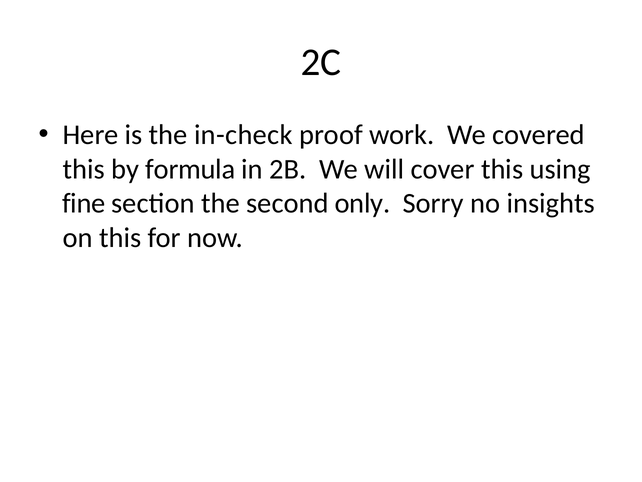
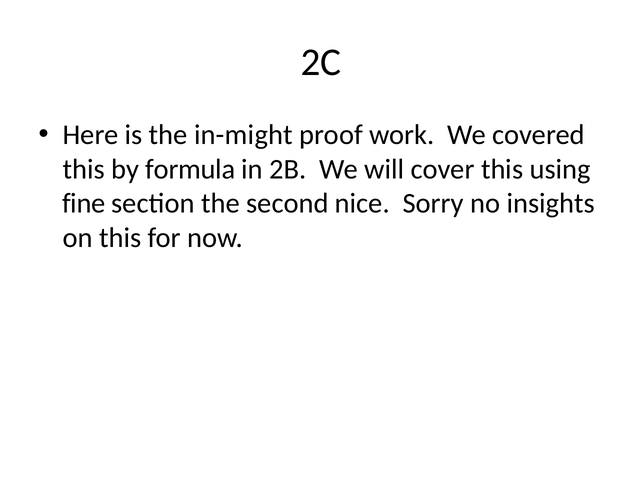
in-check: in-check -> in-might (243, 135)
only: only -> nice (362, 203)
